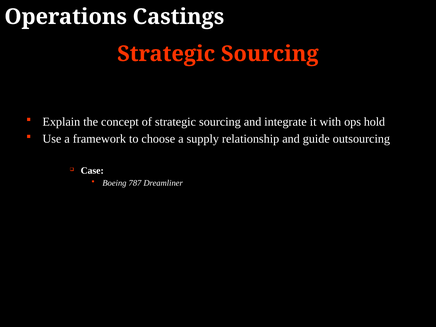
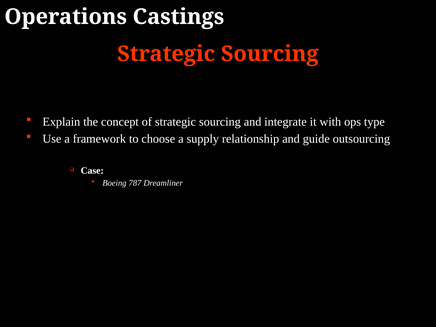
hold: hold -> type (374, 122)
